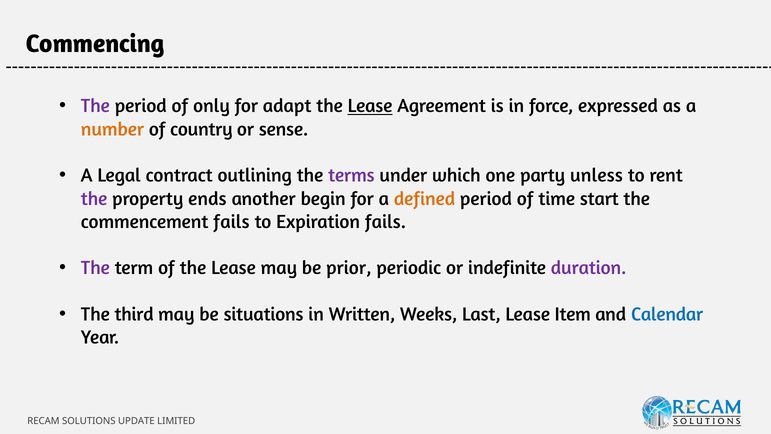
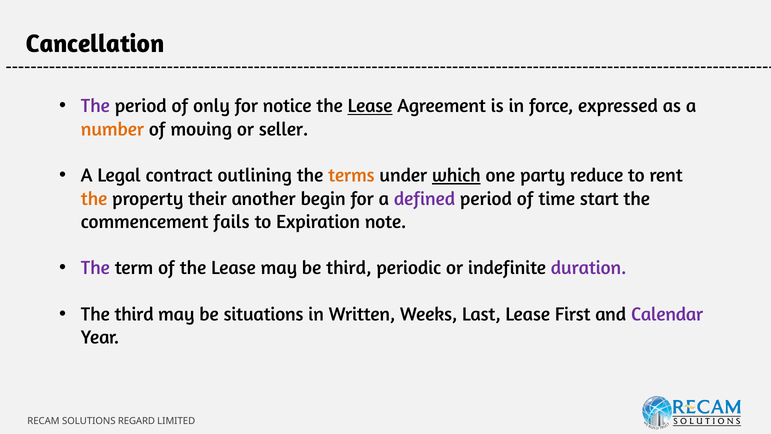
Commencing: Commencing -> Cancellation (95, 44)
adapt: adapt -> notice (287, 106)
country: country -> moving (201, 129)
sense: sense -> seller (284, 129)
terms colour: purple -> orange (351, 175)
which underline: none -> present (456, 175)
unless: unless -> reduce (597, 175)
the colour: purple -> orange (94, 199)
ends: ends -> their (207, 199)
defined colour: orange -> purple (425, 199)
Expiration fails: fails -> note (386, 222)
be prior: prior -> third (349, 268)
Item: Item -> First (573, 314)
Calendar colour: blue -> purple (667, 314)
UPDATE: UPDATE -> REGARD (136, 421)
